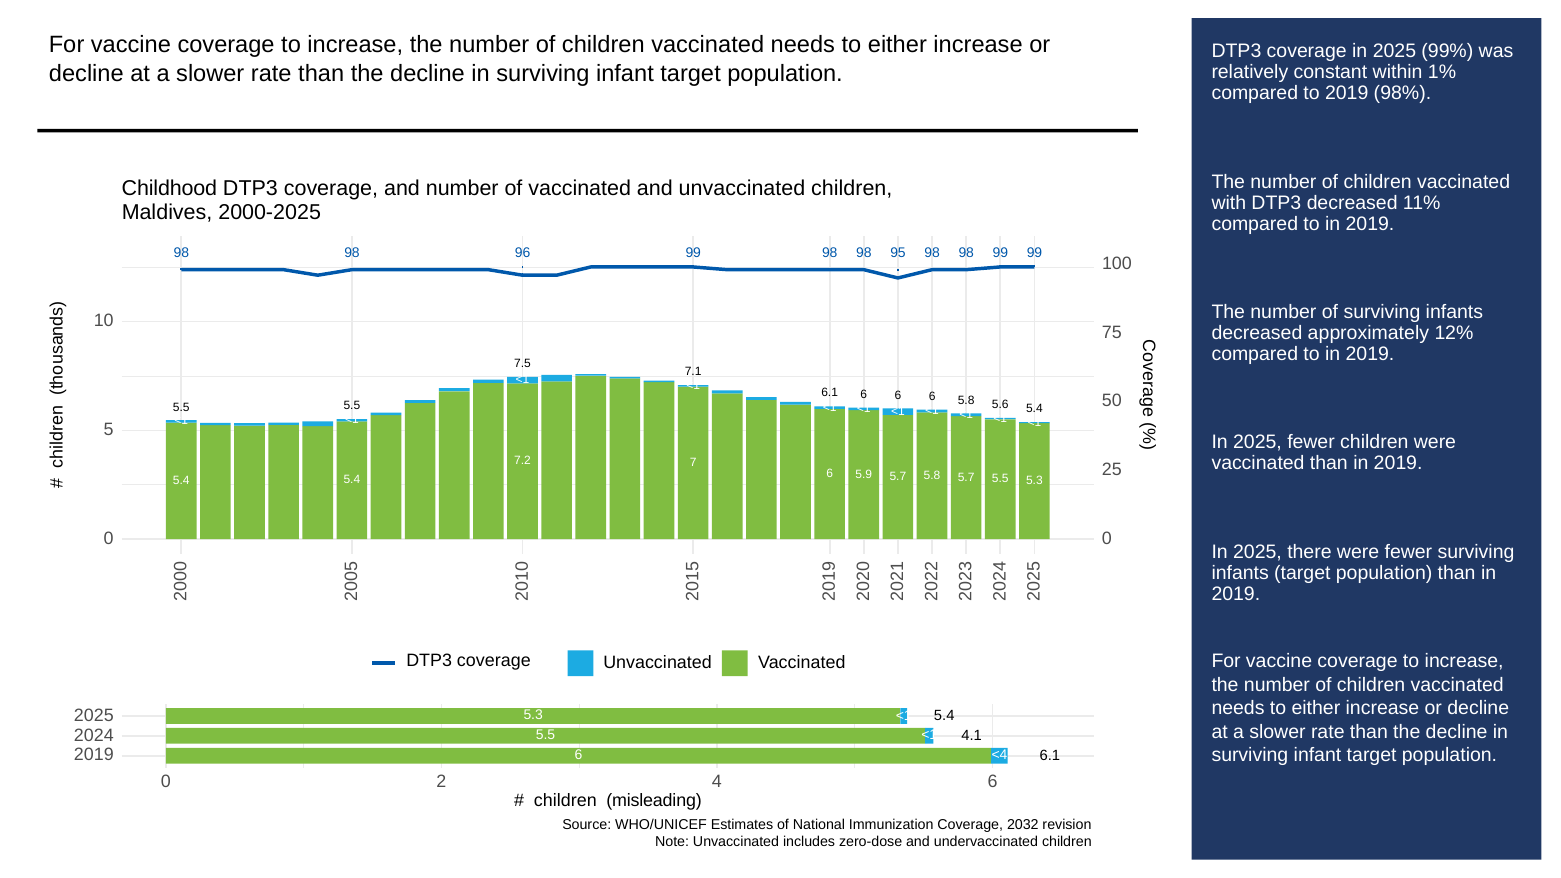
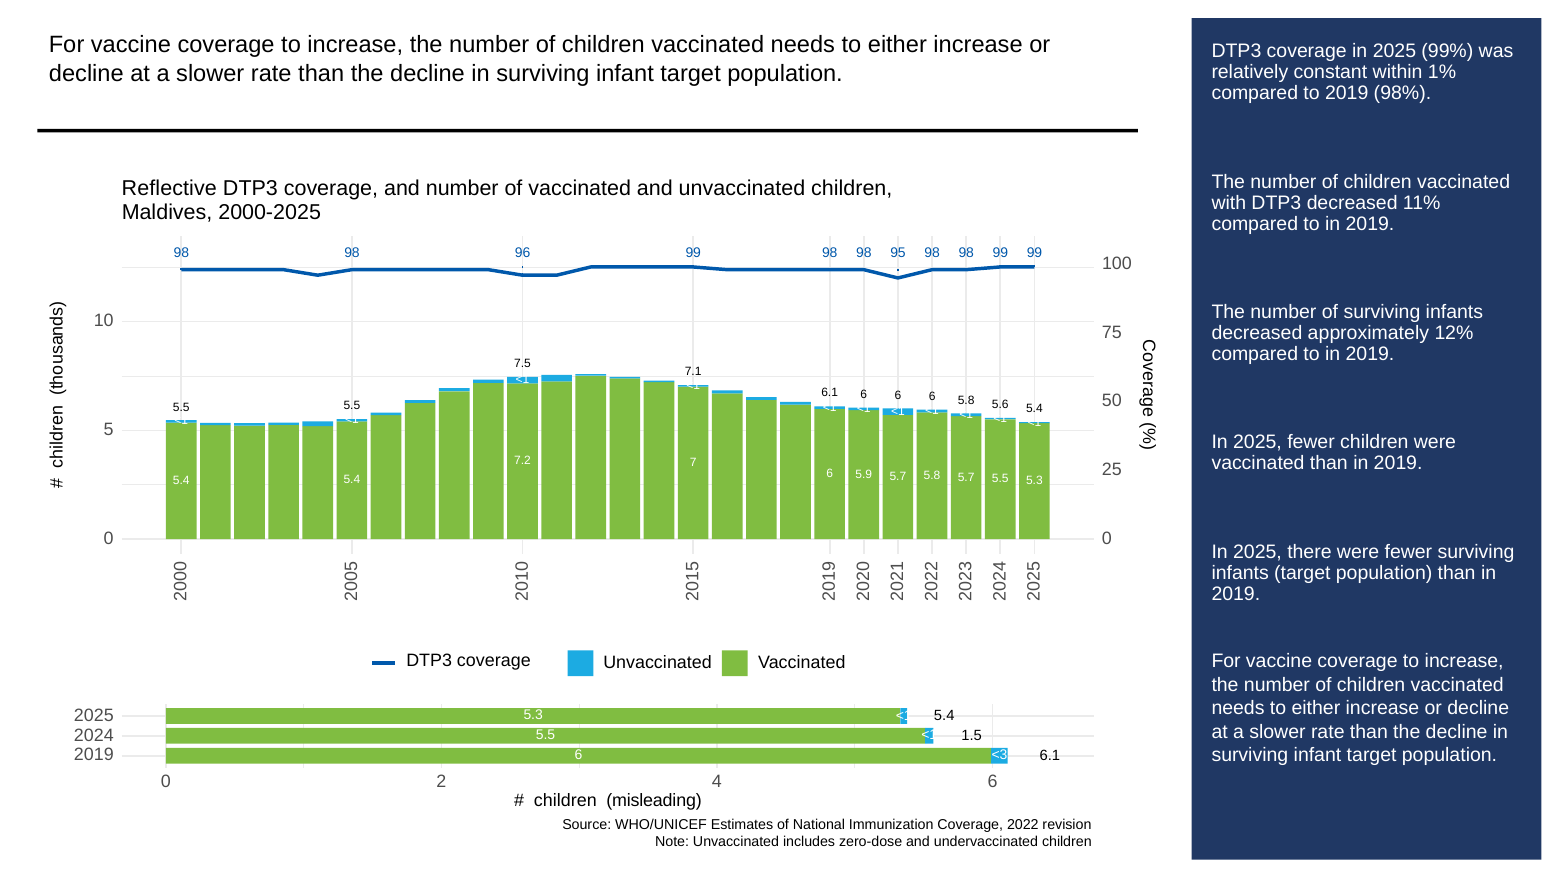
Childhood: Childhood -> Reflective (169, 189)
4.1: 4.1 -> 1.5 (972, 735)
<4: <4 -> <3 (1000, 755)
2032: 2032 -> 2022 (1023, 825)
